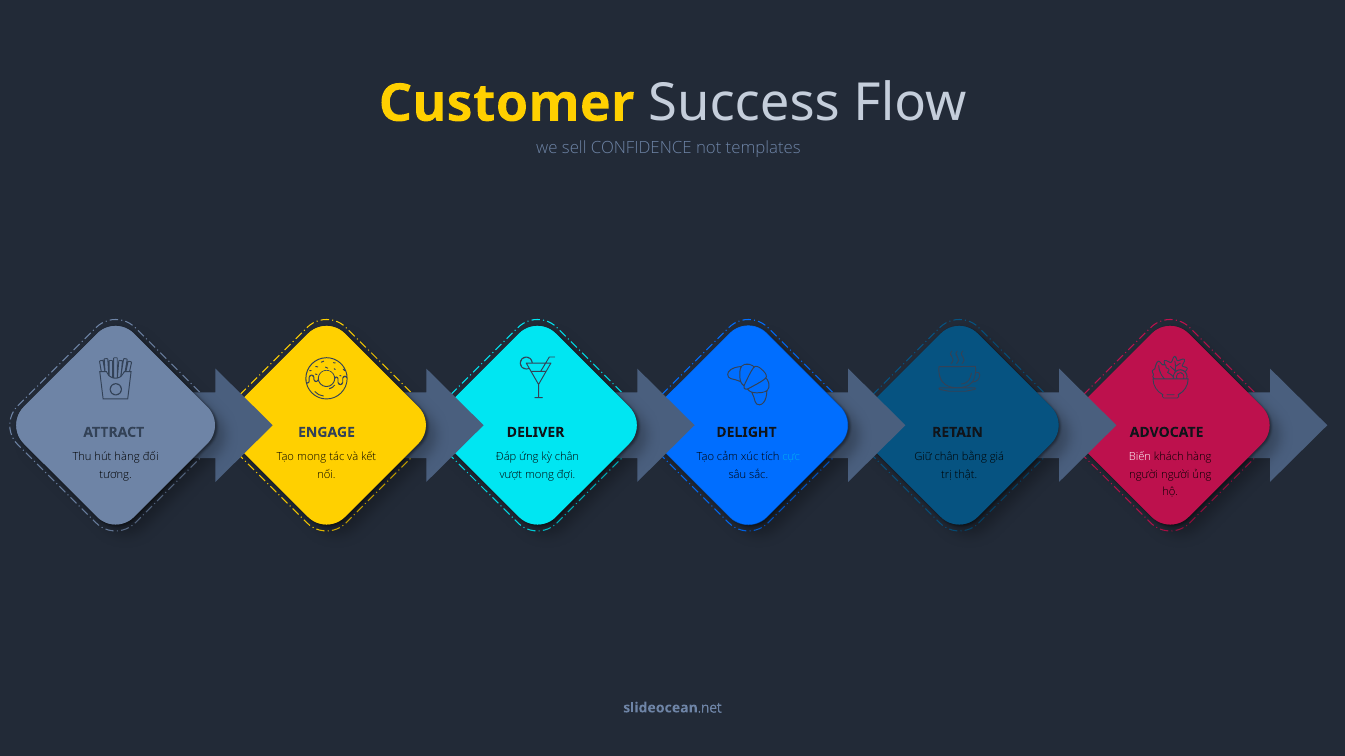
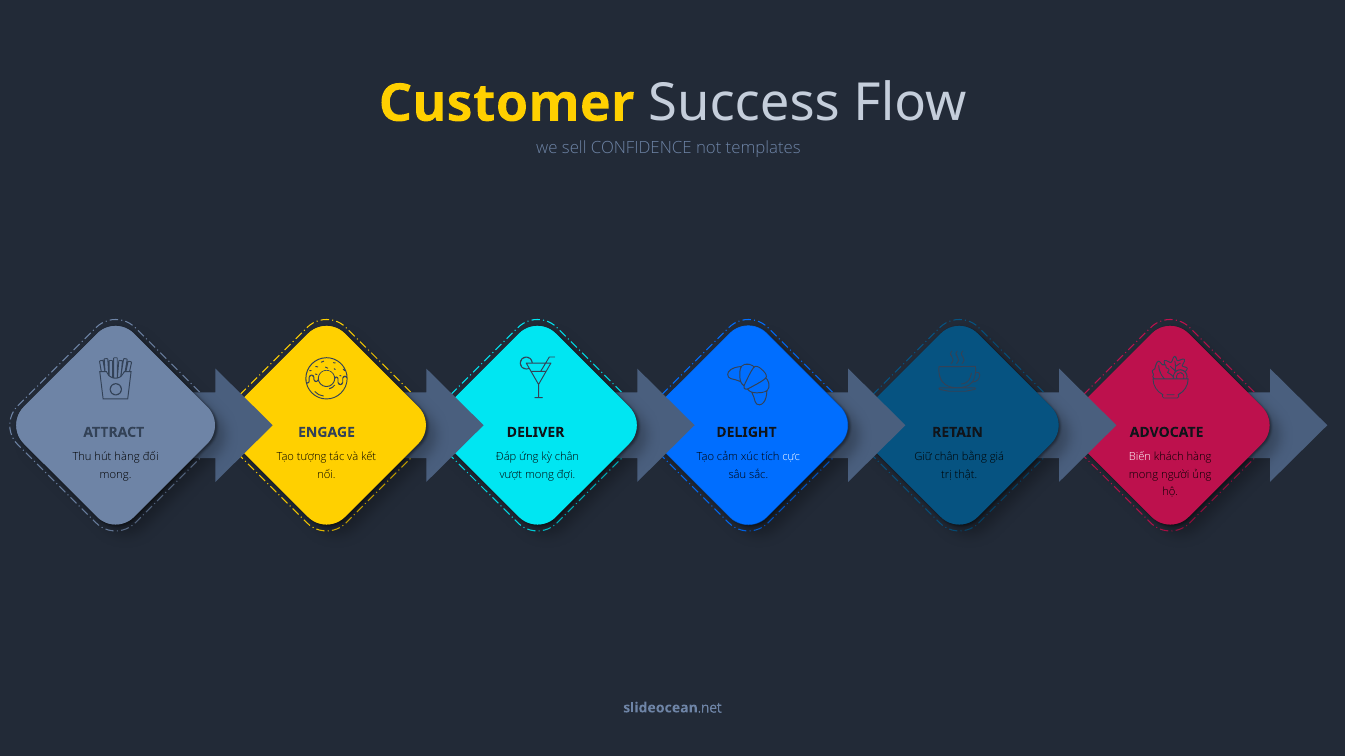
Tạo mong: mong -> tượng (312, 457)
cực colour: light blue -> white (791, 457)
tương: tương -> mong (116, 475)
người: người -> mong (1144, 475)
